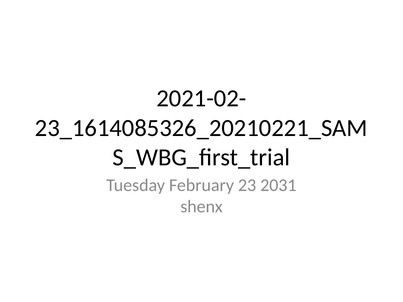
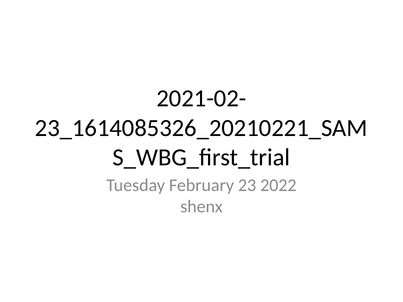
2031: 2031 -> 2022 (278, 185)
